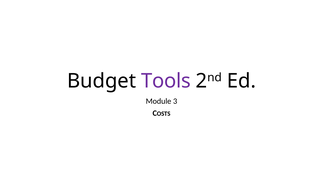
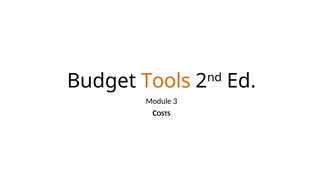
Tools colour: purple -> orange (166, 81)
